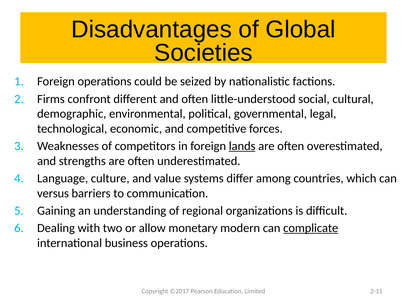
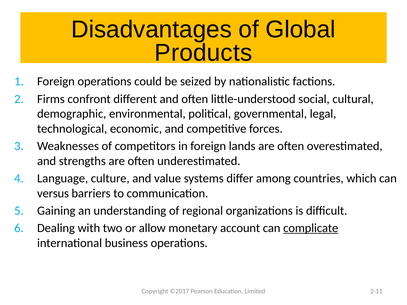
Societies: Societies -> Products (203, 53)
lands underline: present -> none (242, 146)
modern: modern -> account (240, 228)
